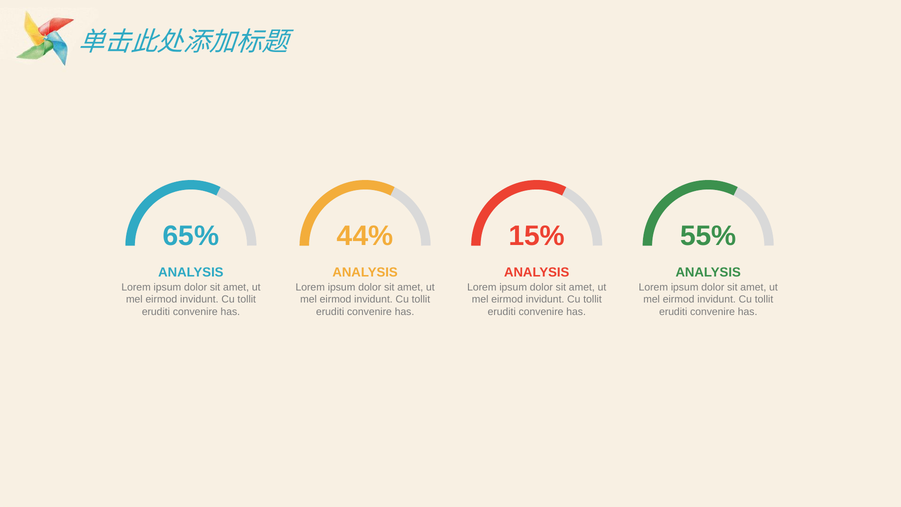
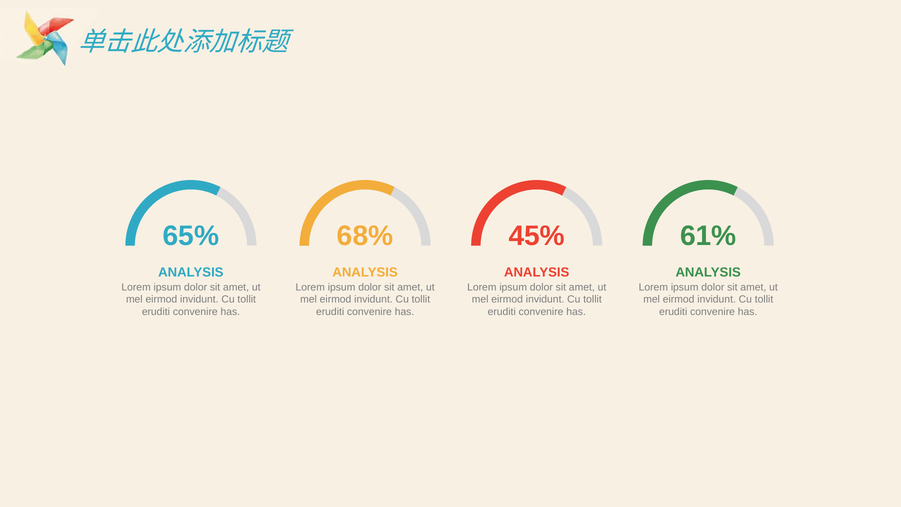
44%: 44% -> 68% (365, 236)
15%: 15% -> 45% (537, 236)
55%: 55% -> 61% (708, 236)
